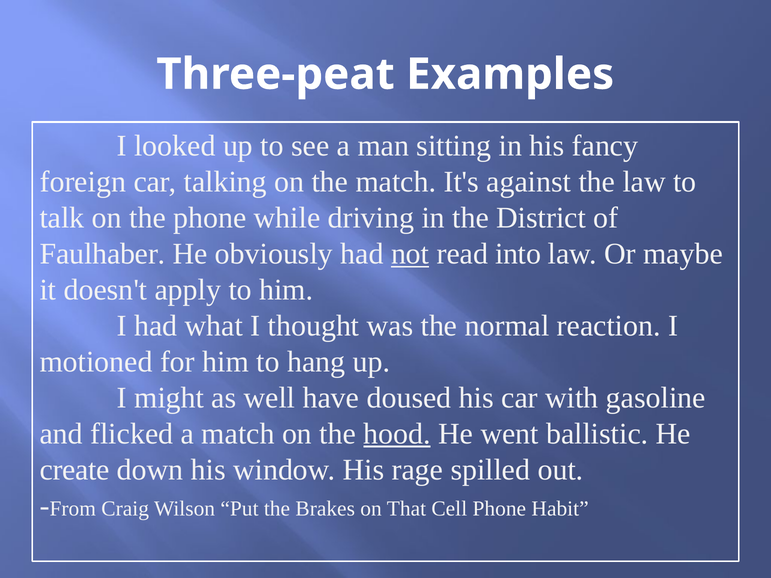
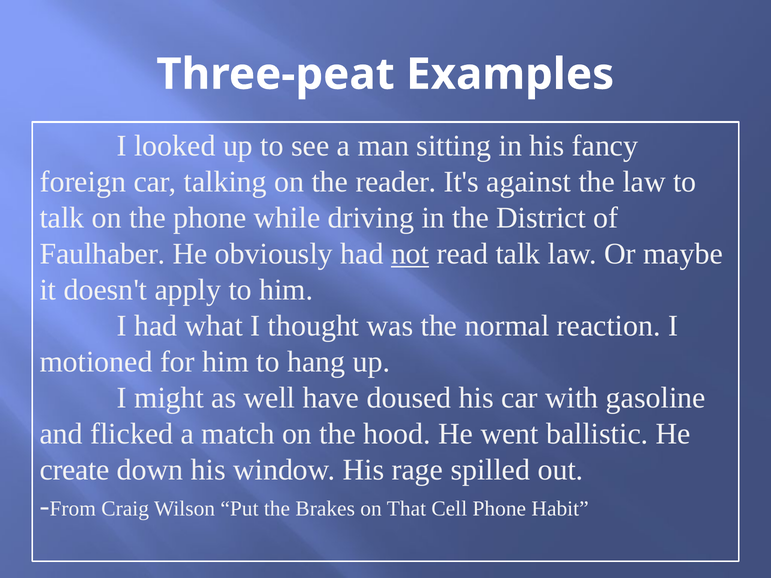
the match: match -> reader (396, 182)
read into: into -> talk (518, 254)
hood underline: present -> none (397, 434)
